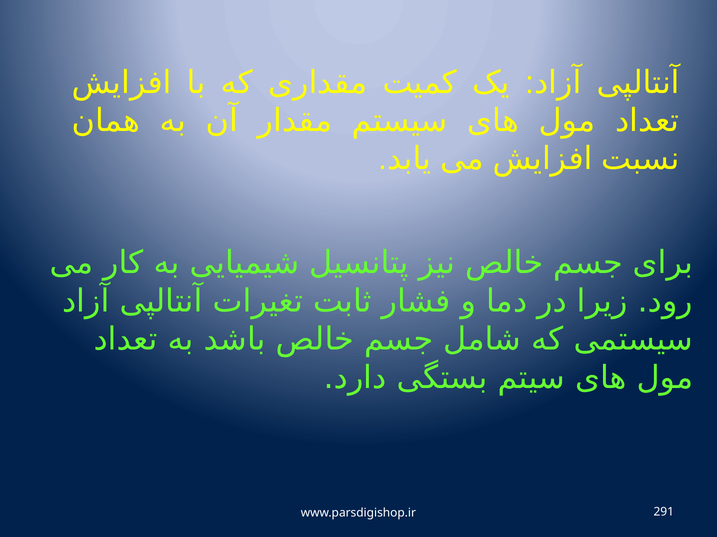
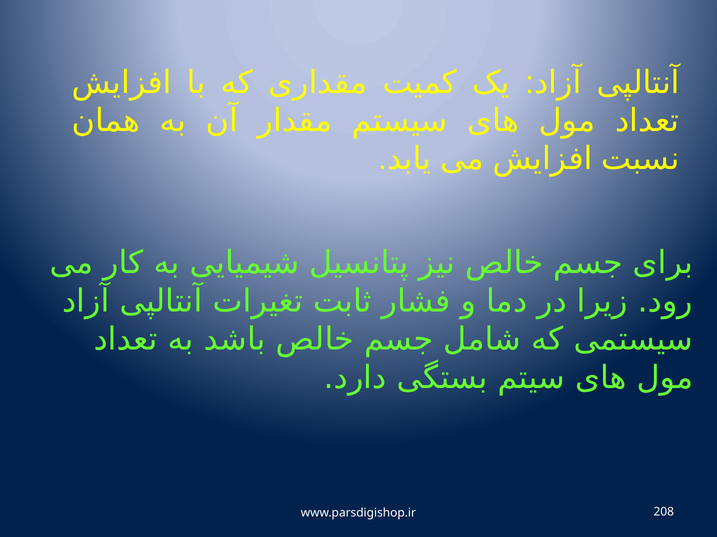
291: 291 -> 208 (664, 513)
